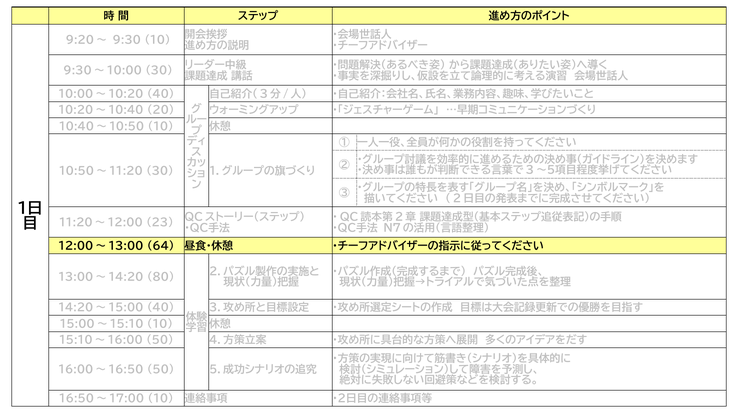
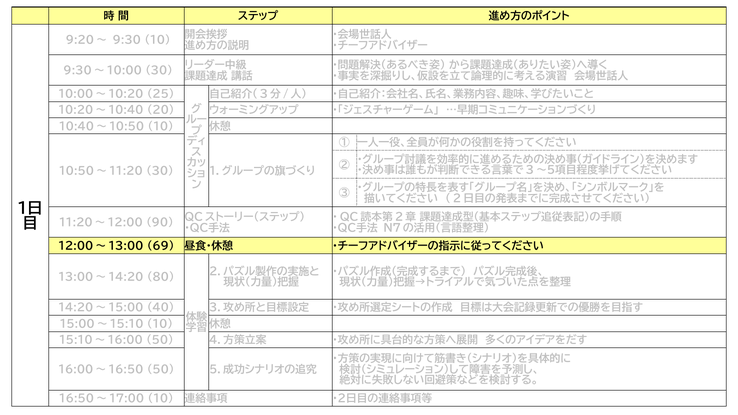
10:00～10:20 40: 40 -> 25 (161, 94)
23: 23 -> 90 (160, 223)
64: 64 -> 69 (161, 246)
